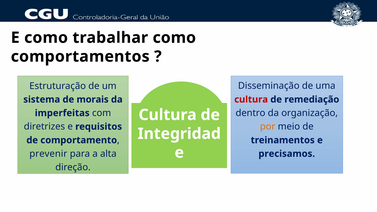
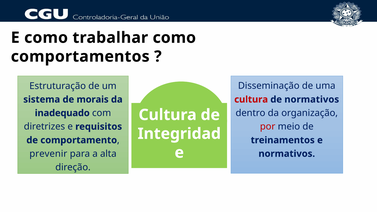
de remediação: remediação -> normativos (312, 99)
imperfeitas: imperfeitas -> inadequado (62, 113)
por colour: orange -> red (268, 127)
precisamos: precisamos -> normativos (287, 154)
